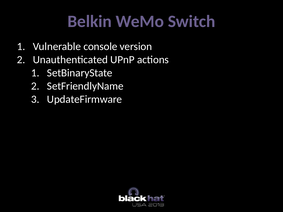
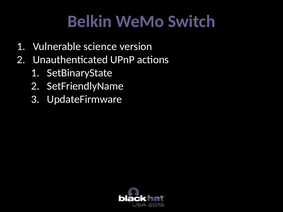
console: console -> science (100, 46)
